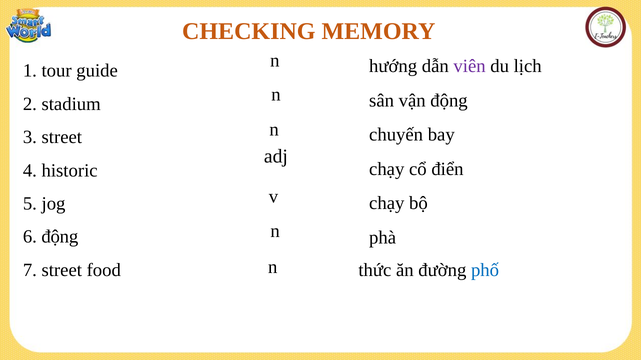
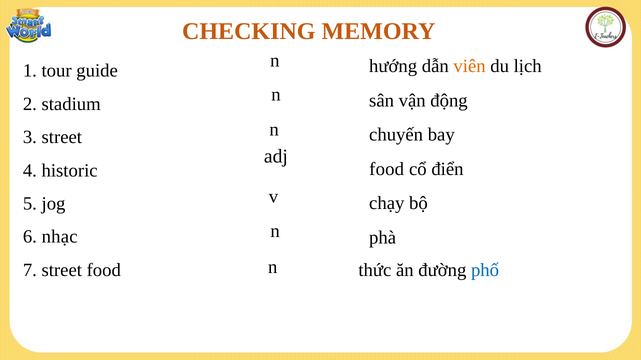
viên colour: purple -> orange (470, 66)
chạy: chạy -> food (387, 169)
6 động: động -> nhạc (60, 237)
